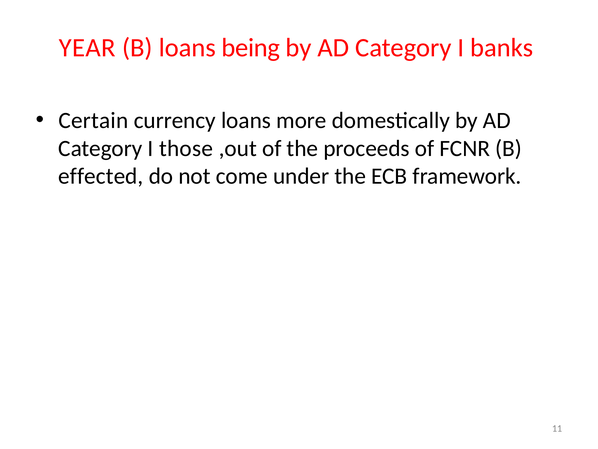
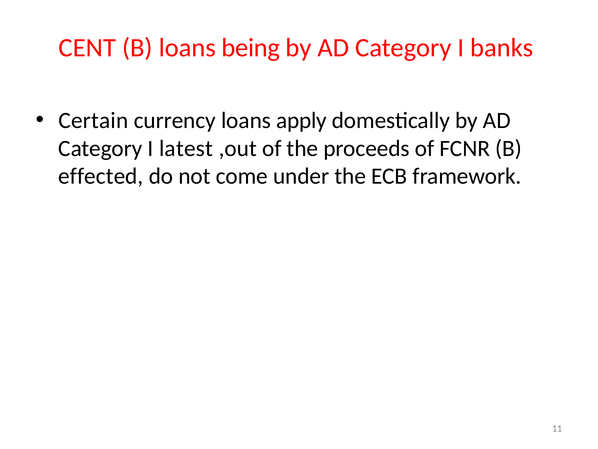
YEAR: YEAR -> CENT (87, 48)
more: more -> apply (301, 120)
those: those -> latest (186, 148)
